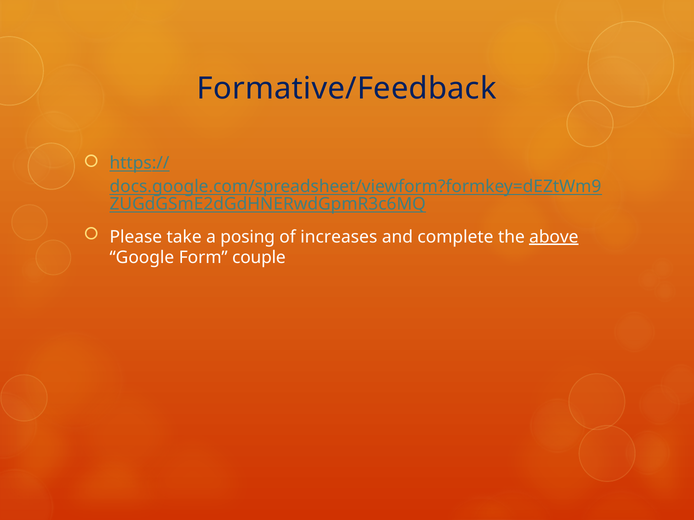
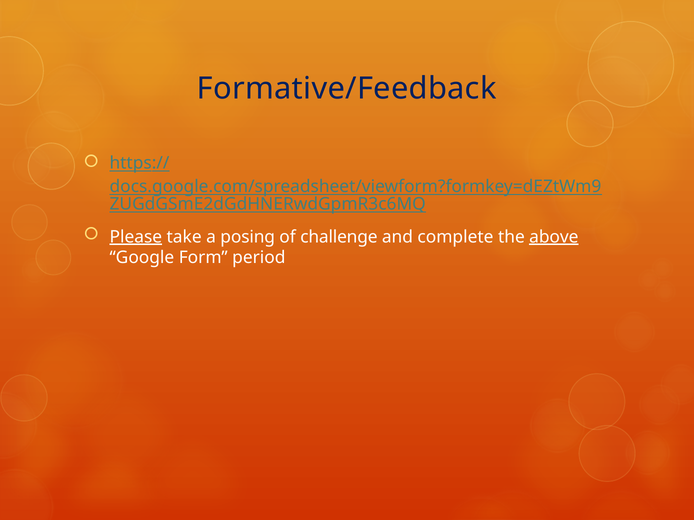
Please underline: none -> present (136, 237)
increases: increases -> challenge (339, 237)
couple: couple -> period (259, 258)
